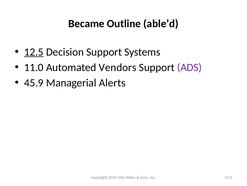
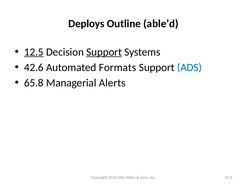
Became: Became -> Deploys (86, 24)
Support underline: none -> present (104, 52)
11.0: 11.0 -> 42.6 (34, 67)
Vendors: Vendors -> Formats (118, 67)
ADS colour: purple -> blue (189, 67)
45.9: 45.9 -> 65.8 (34, 83)
